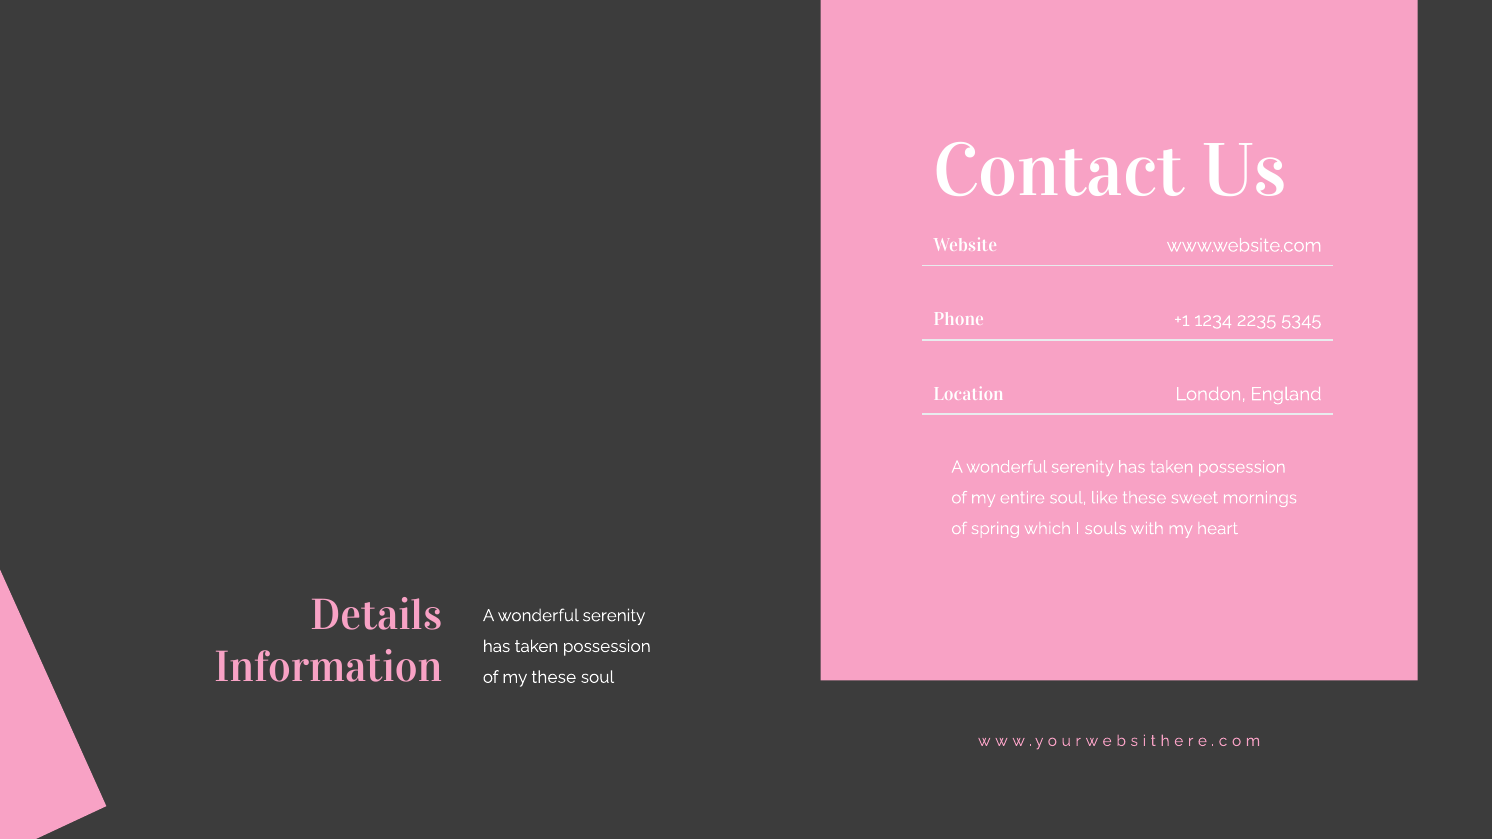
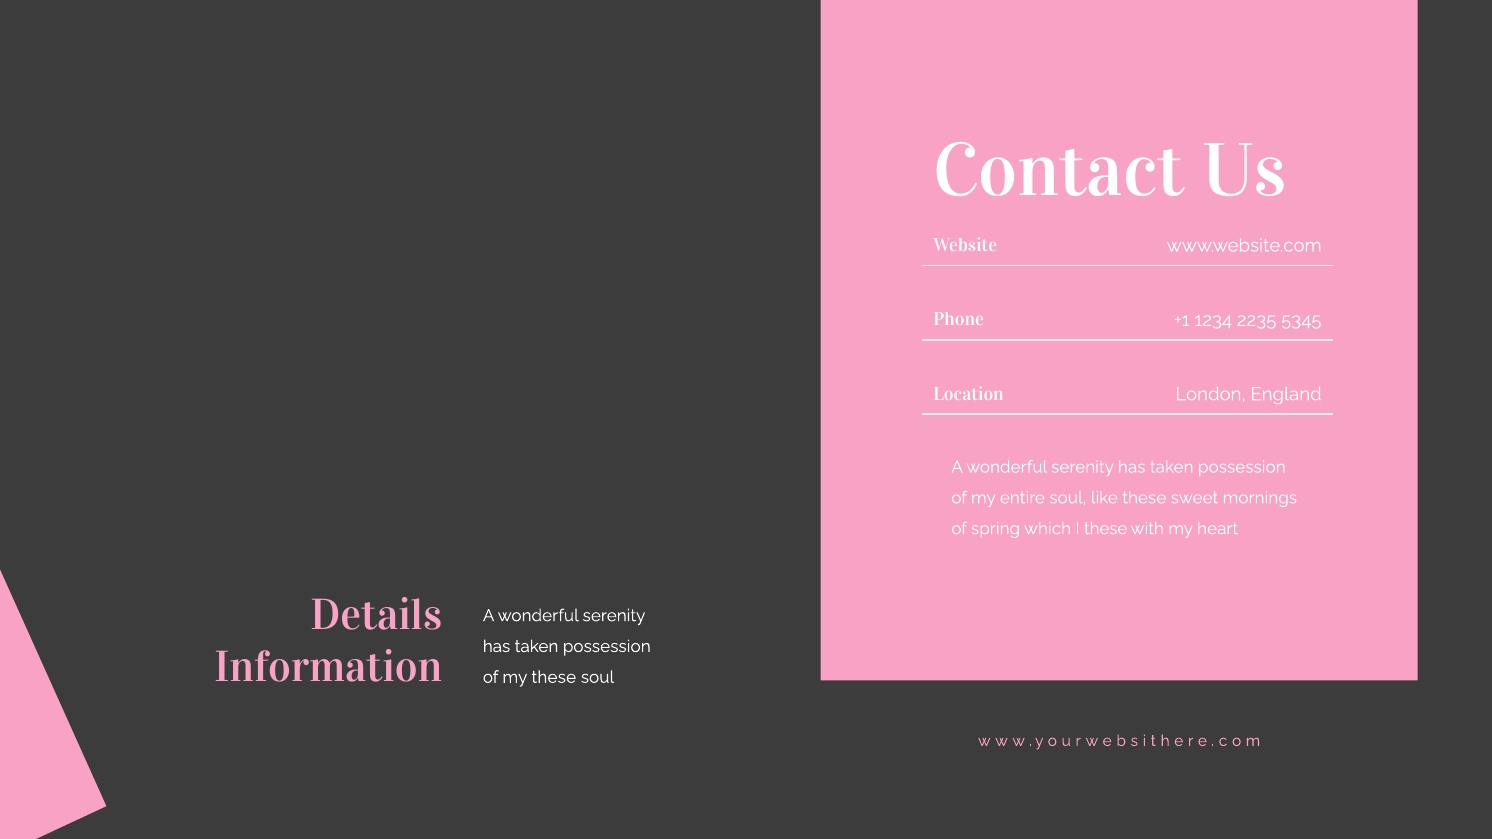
I souls: souls -> these (1106, 529)
